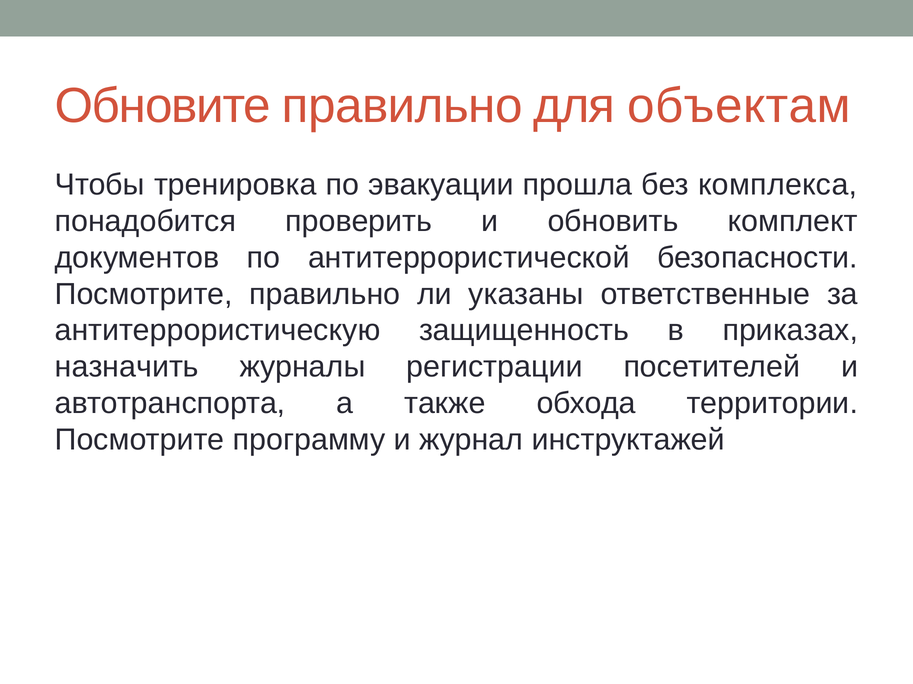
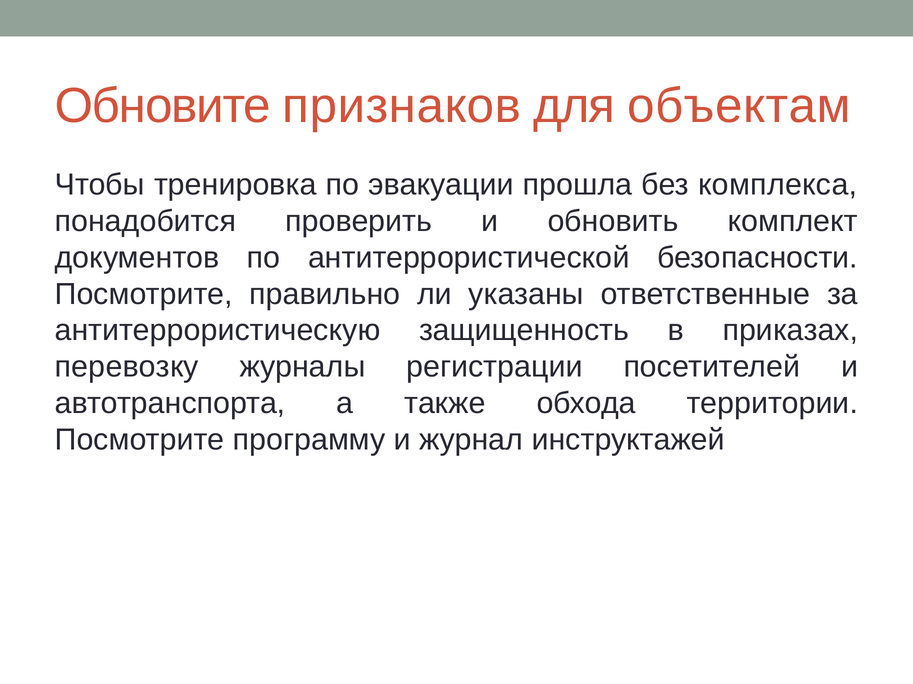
Обновите правильно: правильно -> признаков (402, 106)
назначить: назначить -> перевозку (127, 367)
